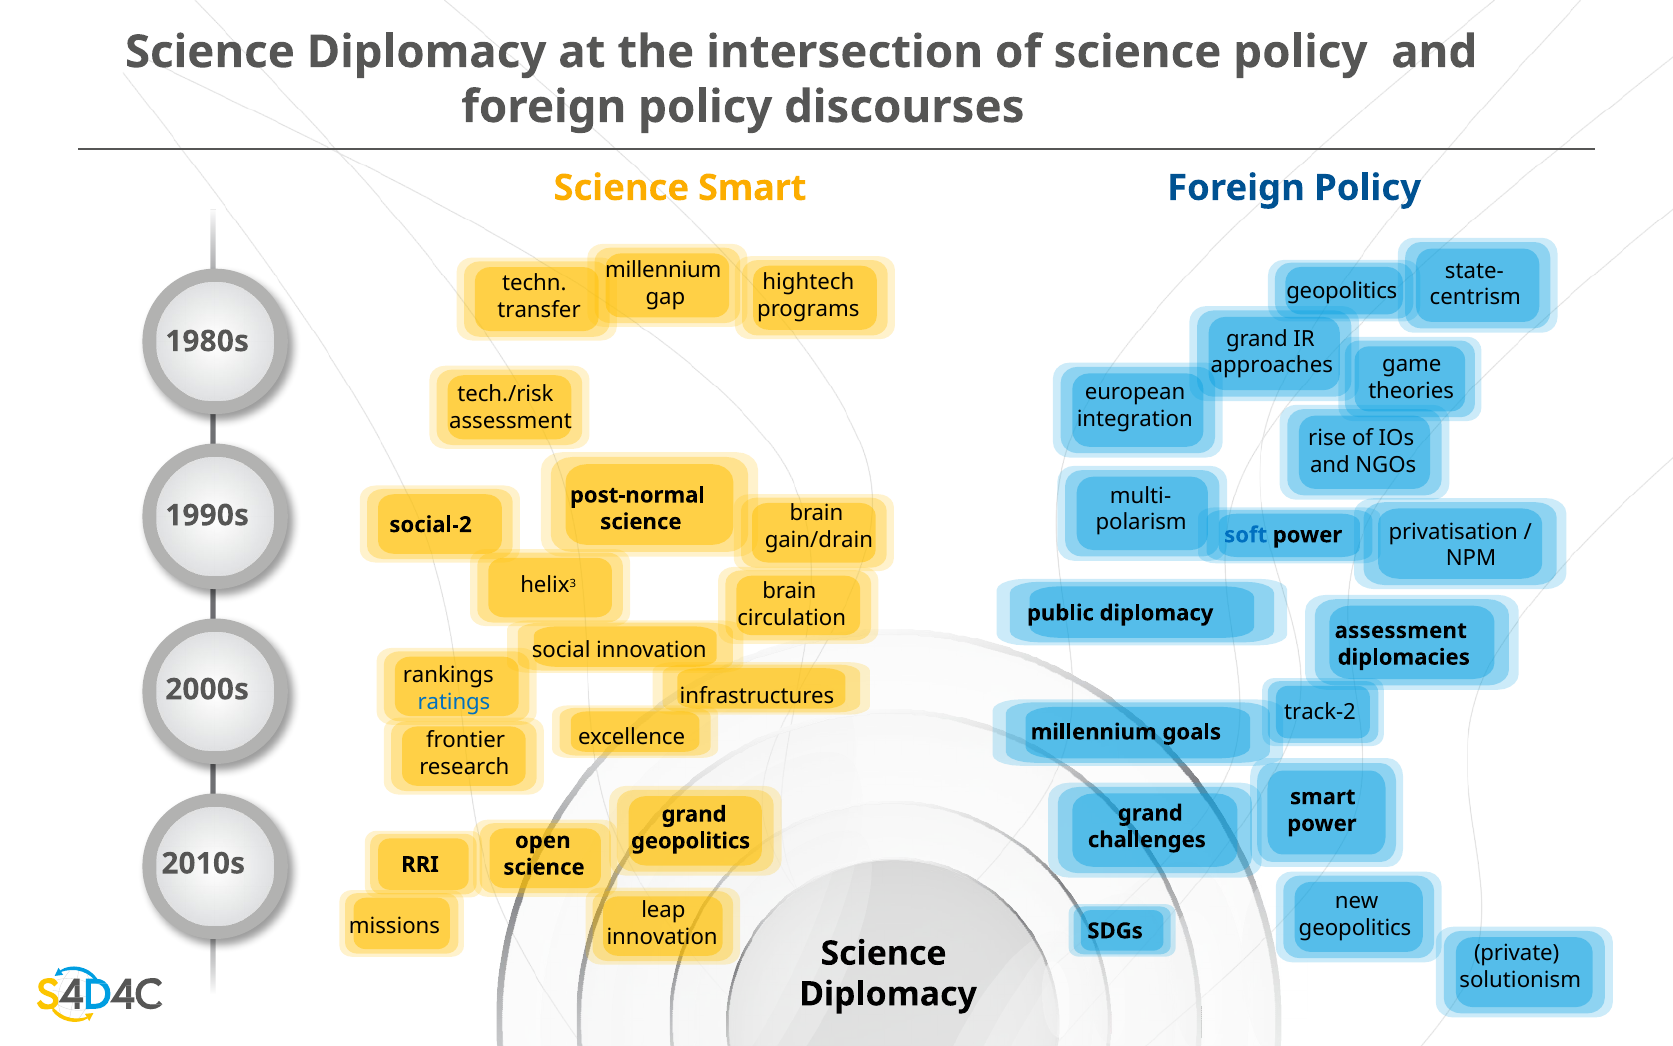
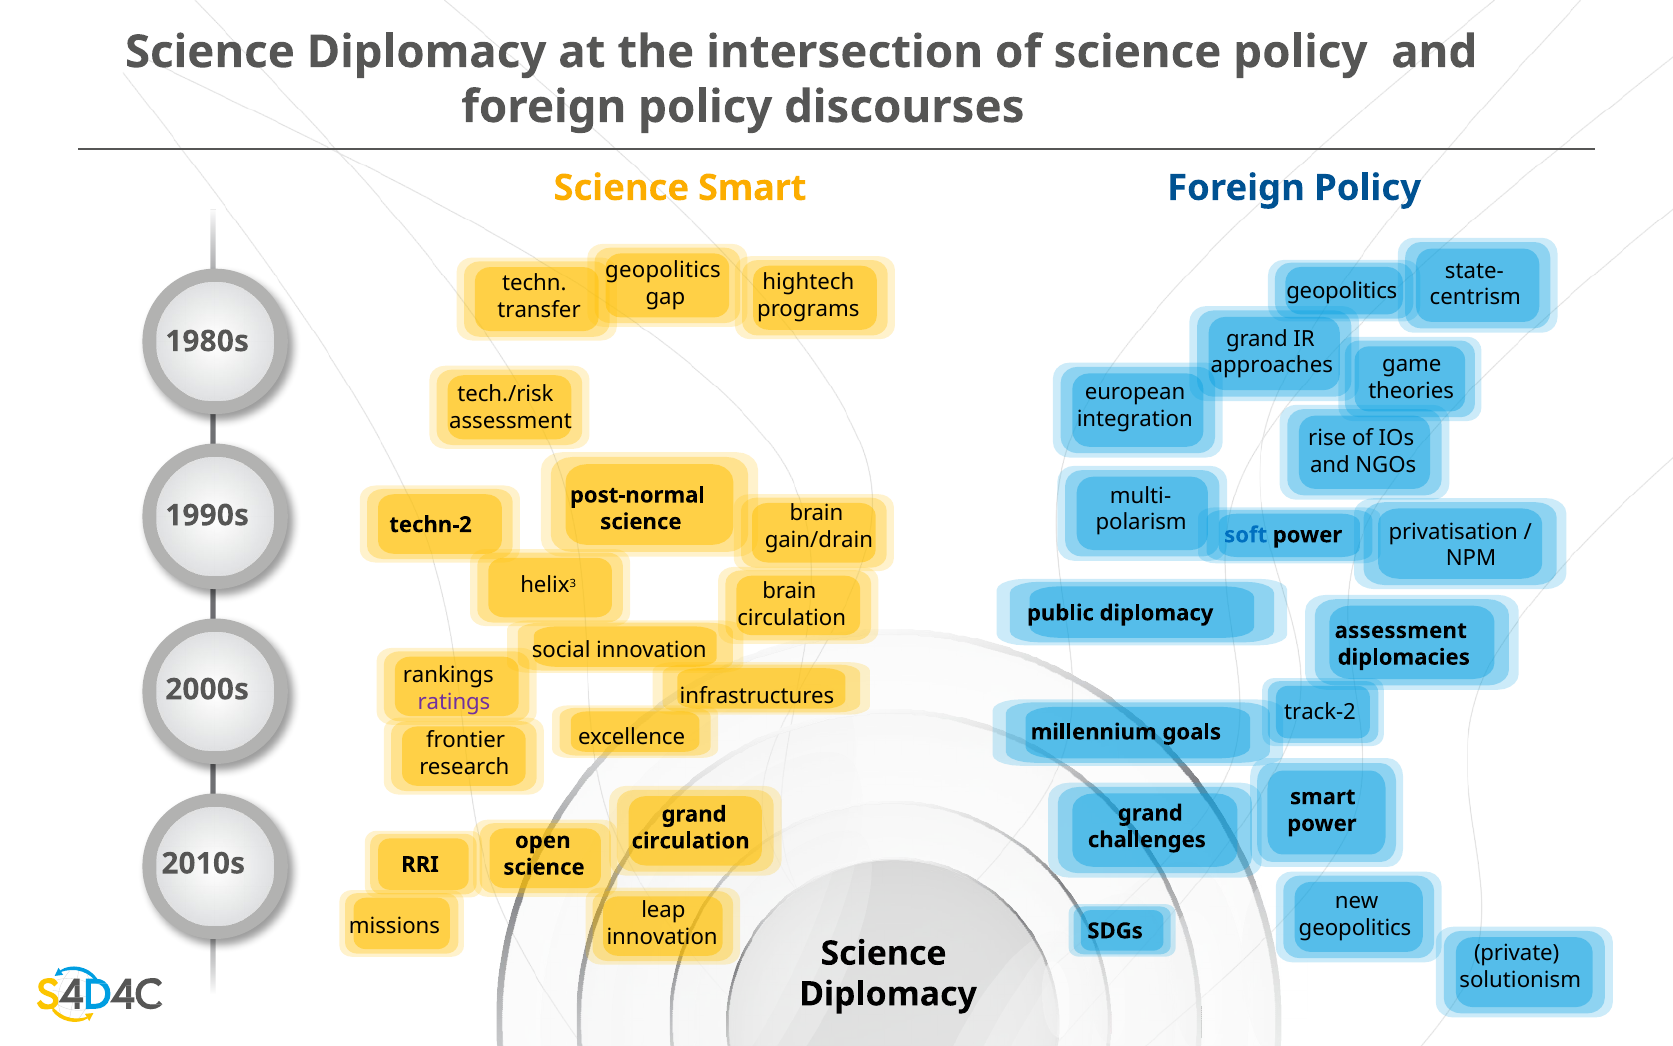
millennium: millennium -> geopolitics (663, 270)
social-2: social-2 -> techn-2 (431, 525)
ratings colour: blue -> purple (454, 702)
geopolitics: geopolitics -> circulation (691, 841)
